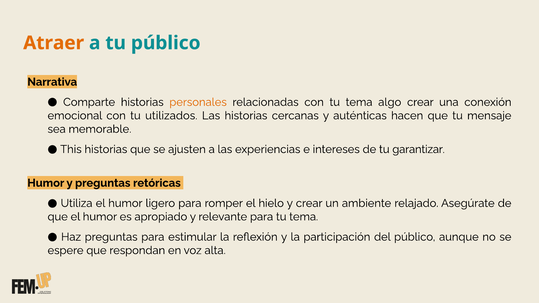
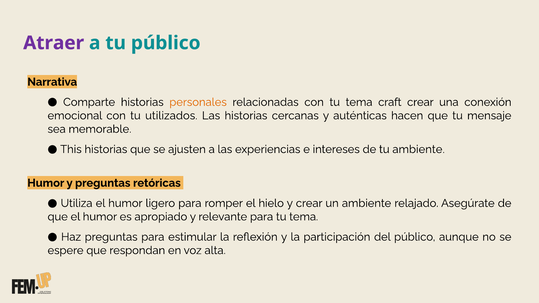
Atraer colour: orange -> purple (54, 43)
algo: algo -> craft (390, 102)
tu garantizar: garantizar -> ambiente (418, 149)
